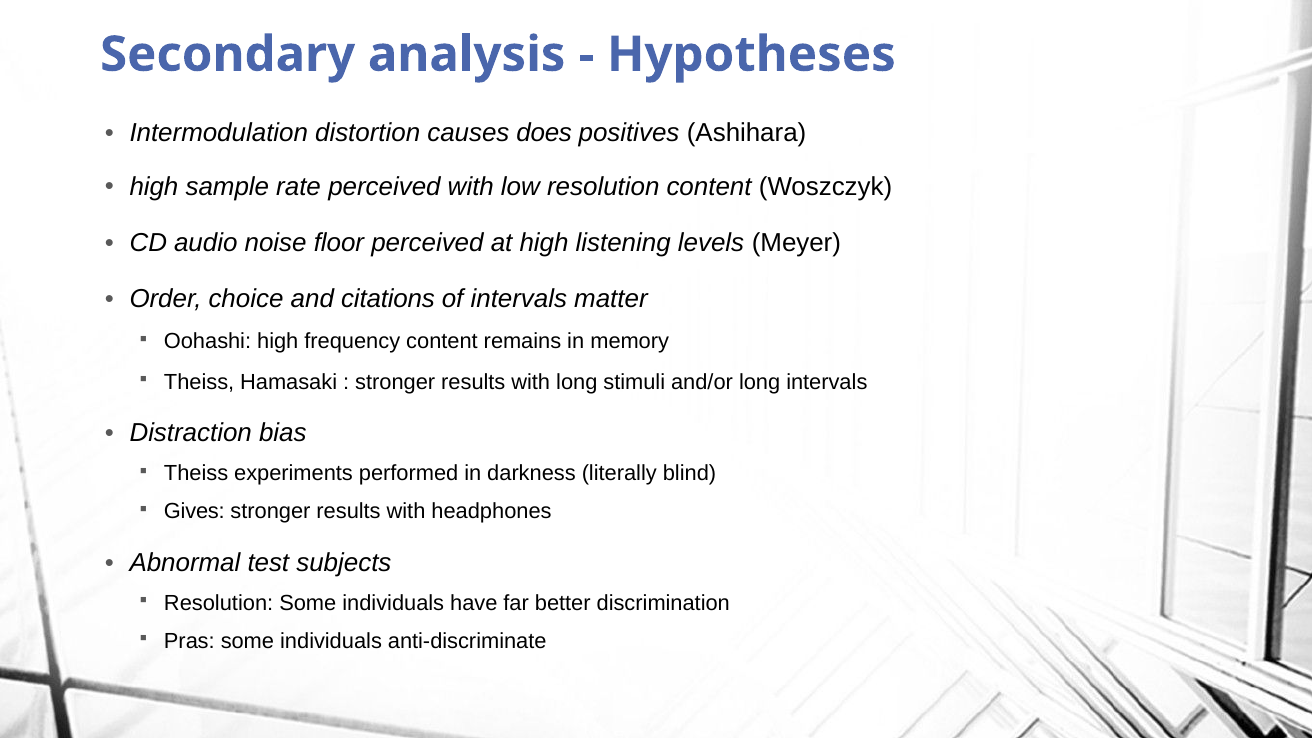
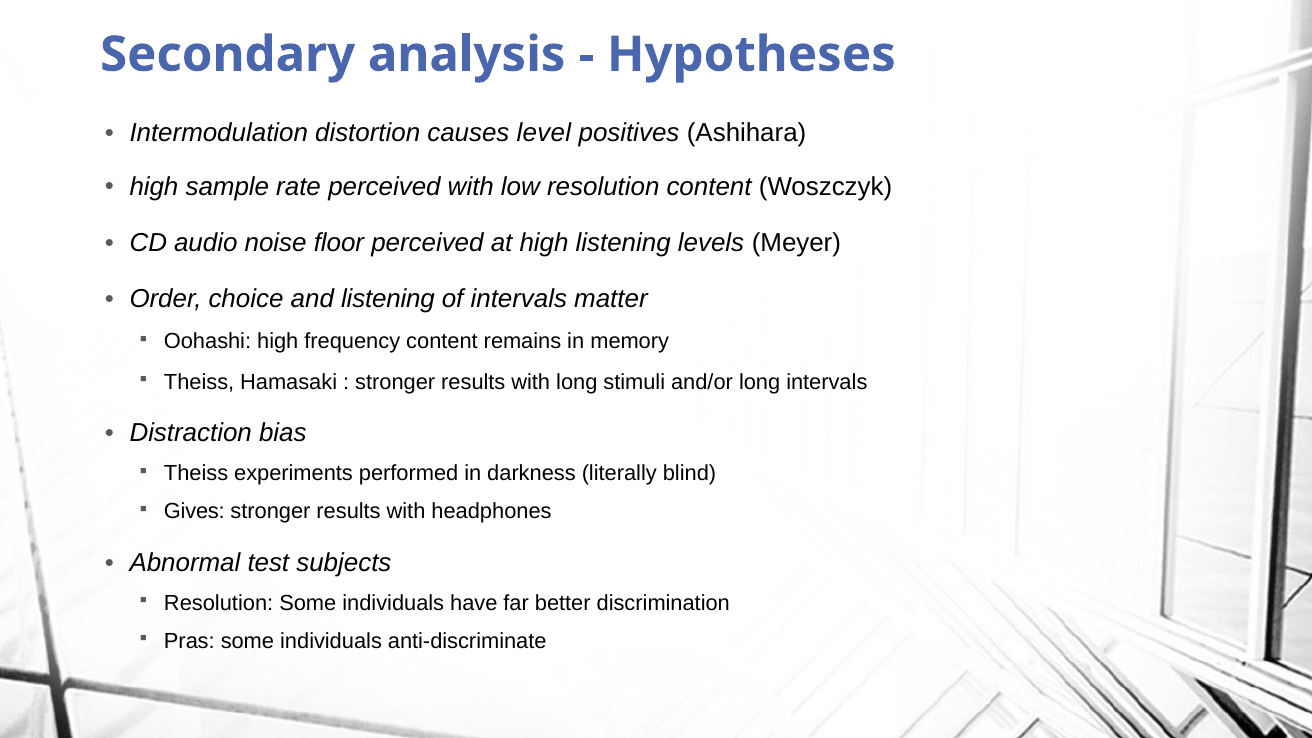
does: does -> level (544, 133)
and citations: citations -> listening (388, 299)
